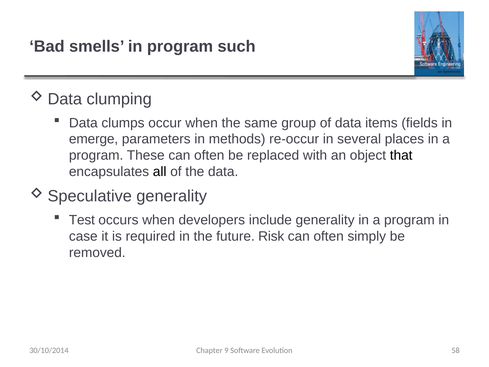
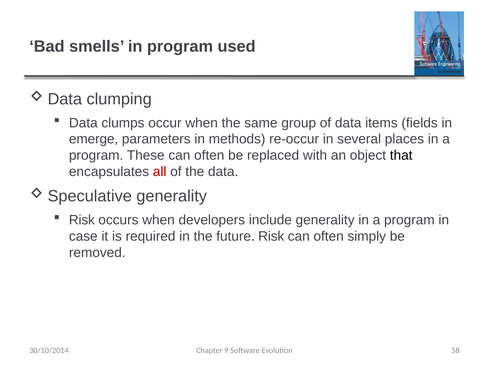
such: such -> used (237, 46)
all colour: black -> red (160, 172)
Test: Test -> Risk (82, 220)
